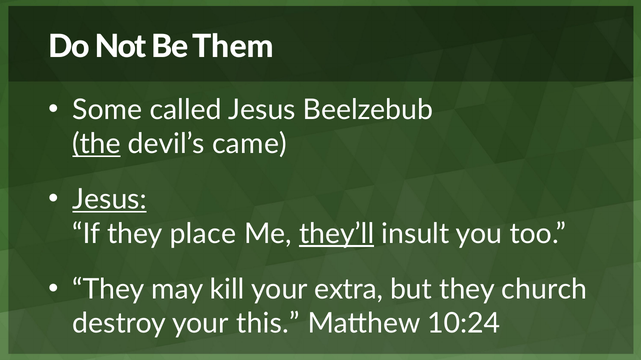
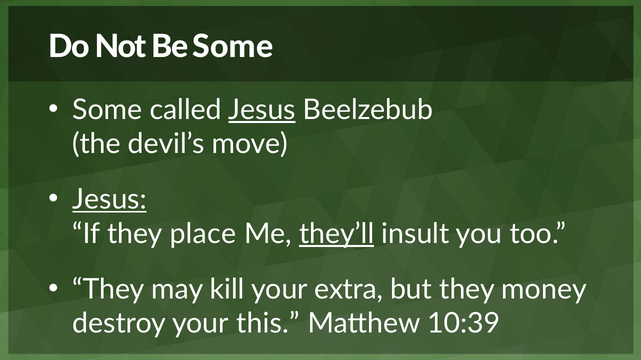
Be Them: Them -> Some (233, 47)
Jesus underline: none -> present (262, 110)
the underline: present -> none (97, 144)
came: came -> move (250, 144)
church: church -> money (544, 290)
10:24: 10:24 -> 10:39 (464, 324)
